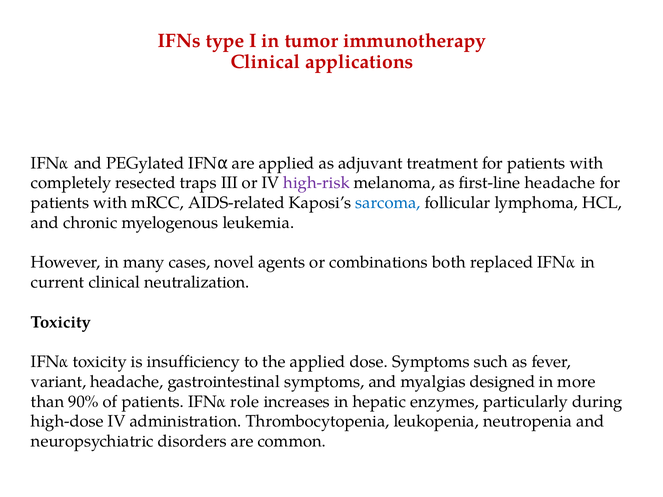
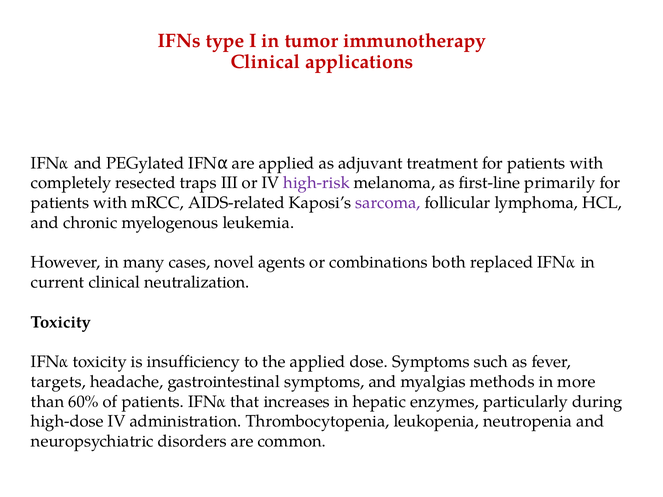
first-line headache: headache -> primarily (560, 183)
sarcoma colour: blue -> purple (388, 203)
variant: variant -> targets (58, 382)
designed: designed -> methods (502, 382)
90%: 90% -> 60% (84, 402)
role: role -> that (245, 402)
